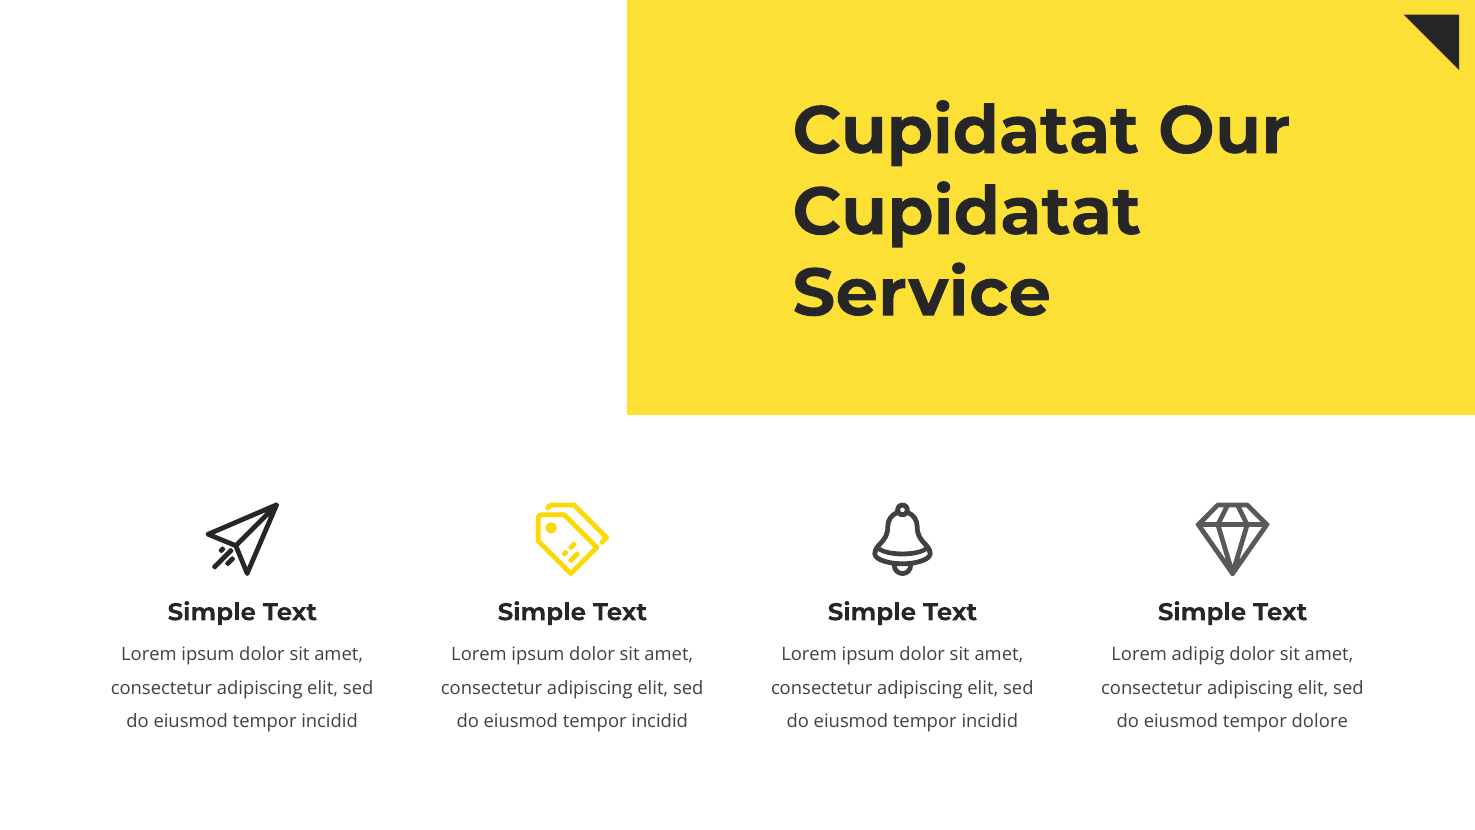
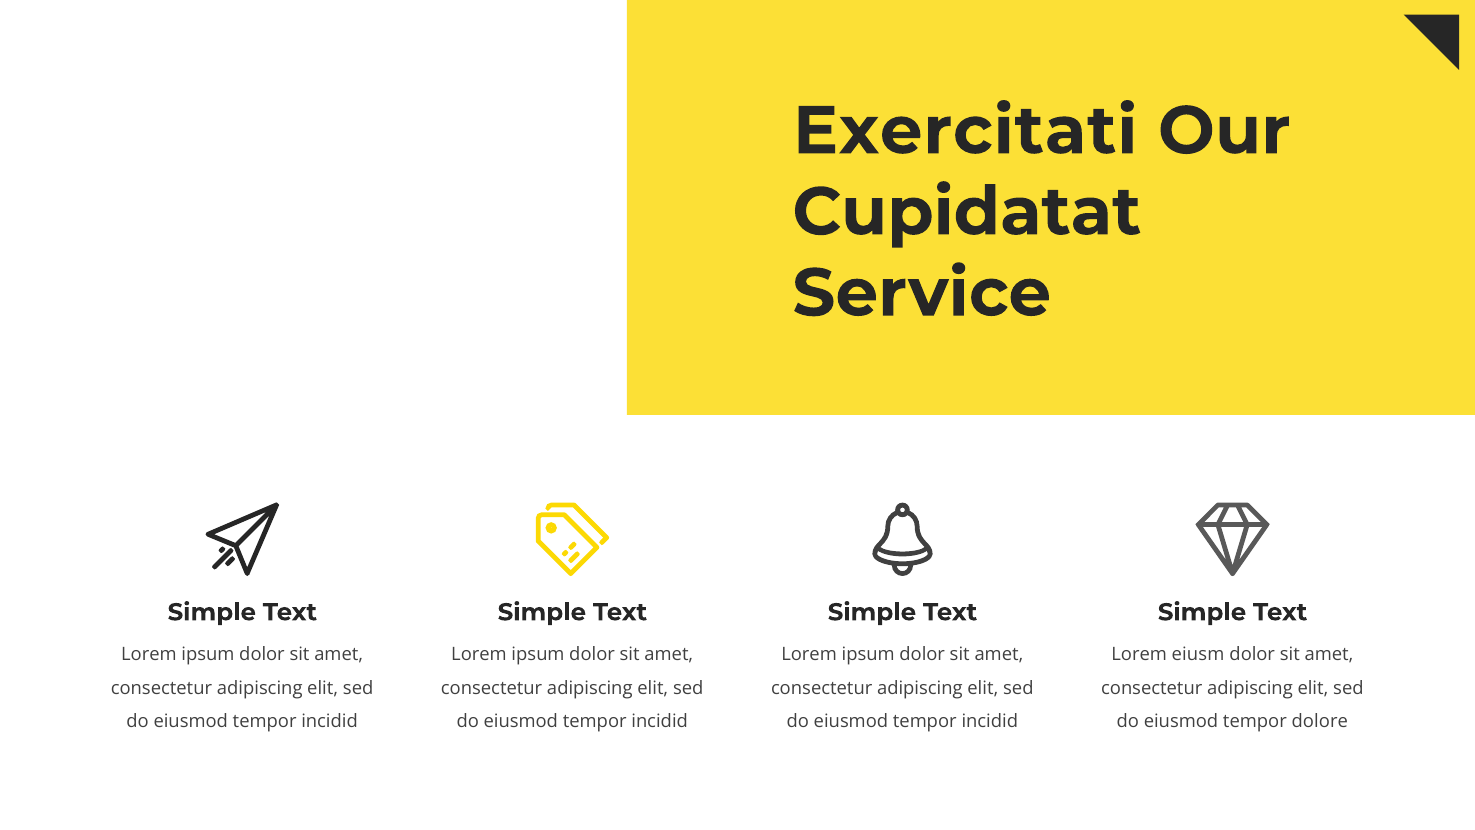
Cupidatat: Cupidatat -> Exercitati (965, 131)
adipig: adipig -> eiusm (1198, 655)
